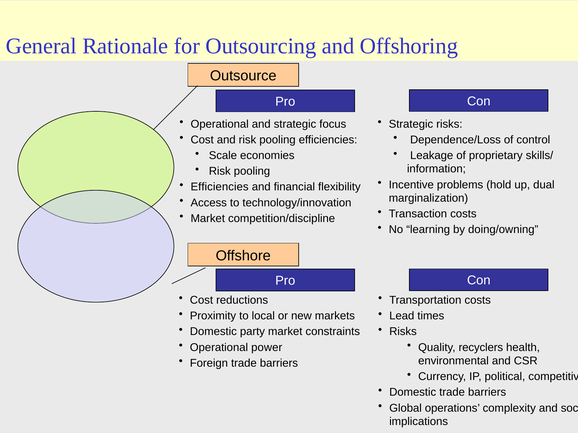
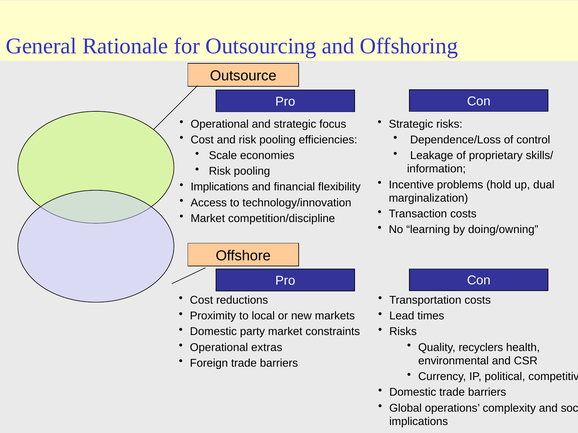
Efficiencies: Efficiencies -> Implications (220, 187)
power: power -> extras (267, 348)
